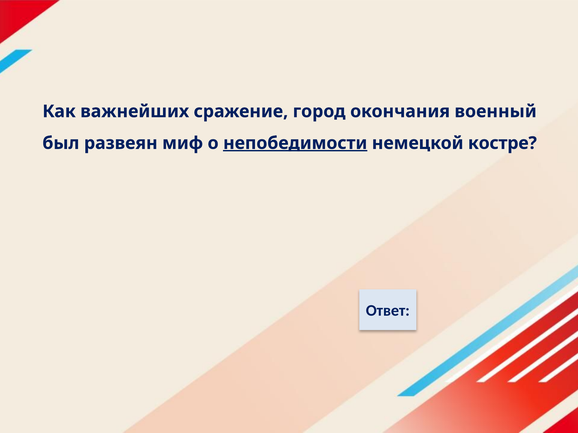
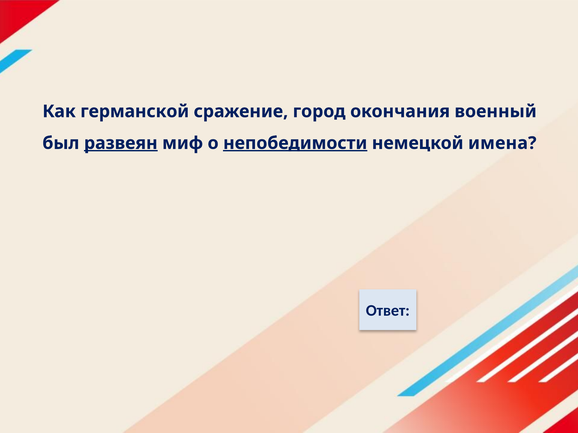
важнейших: важнейших -> германской (135, 112)
развеян underline: none -> present (121, 143)
костре: костре -> имена (502, 143)
